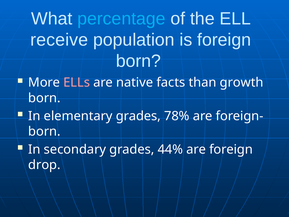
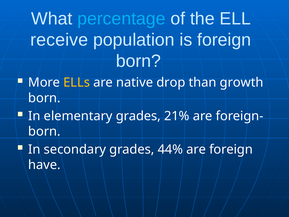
ELLs colour: pink -> yellow (77, 82)
facts: facts -> drop (171, 82)
78%: 78% -> 21% (177, 116)
drop: drop -> have (44, 165)
